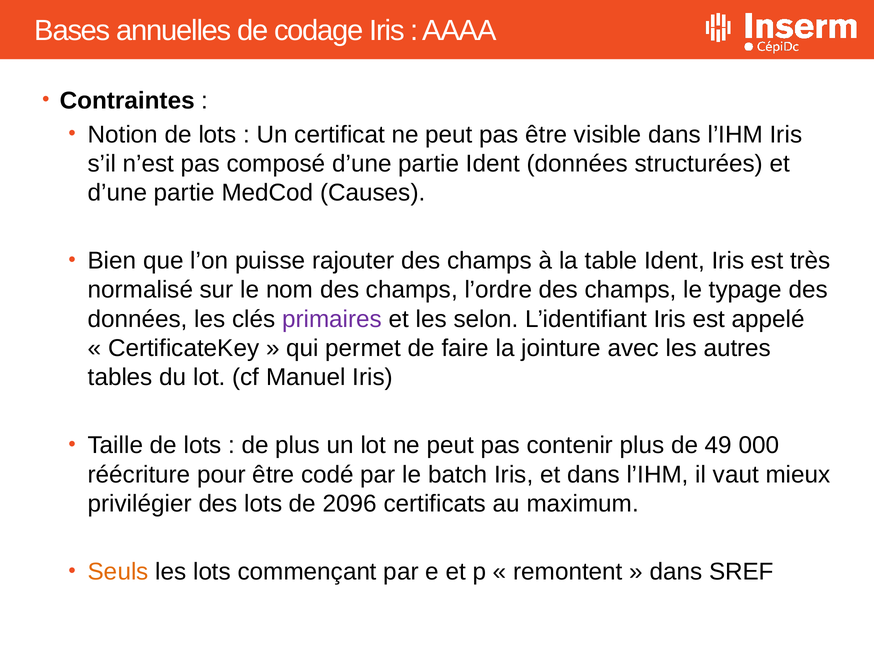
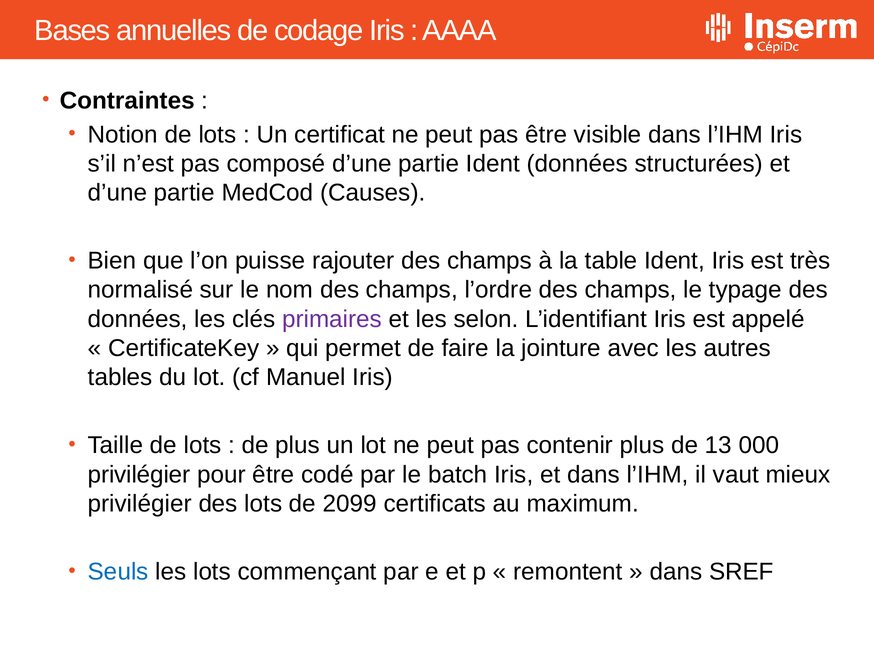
49: 49 -> 13 (718, 446)
réécriture: réécriture -> privilégier (139, 475)
2096: 2096 -> 2099 (350, 504)
Seuls colour: orange -> blue (118, 572)
